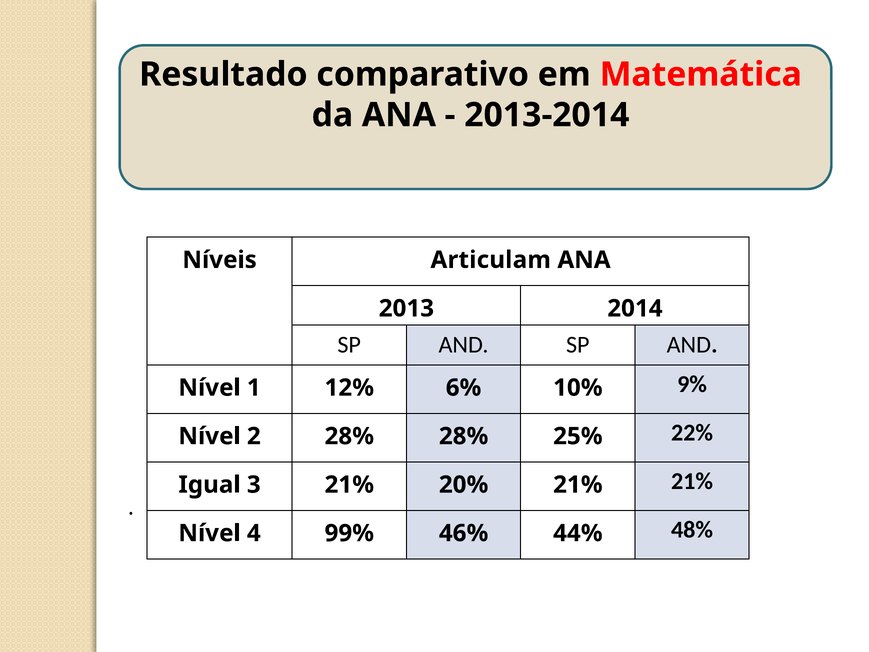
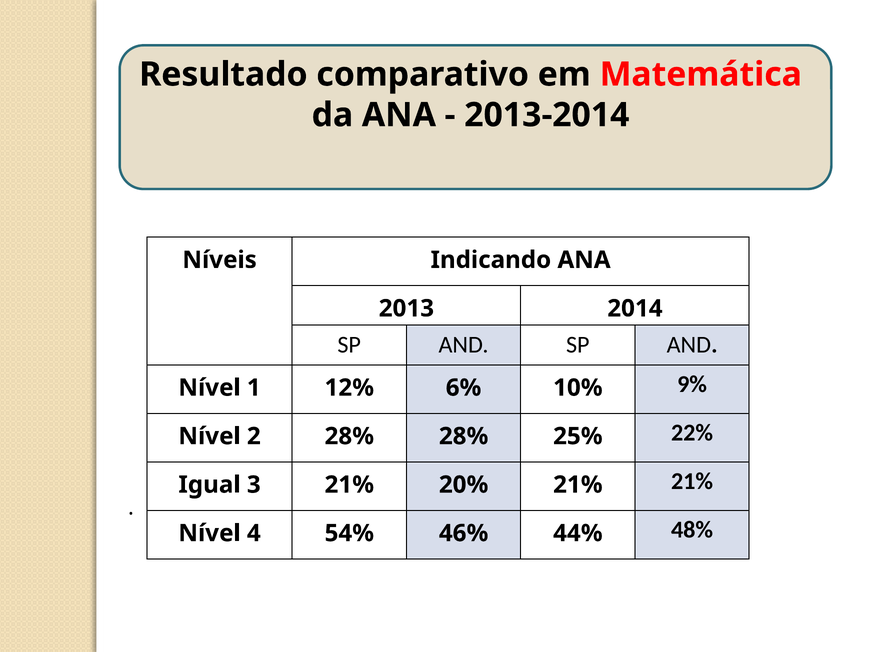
Articulam: Articulam -> Indicando (491, 260)
99%: 99% -> 54% (349, 533)
